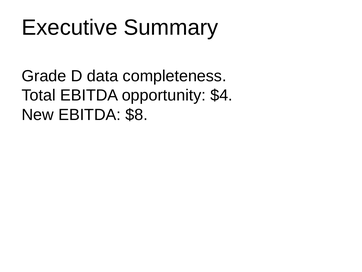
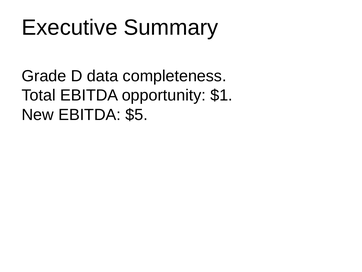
$4: $4 -> $1 (222, 95)
$8: $8 -> $5 (137, 115)
